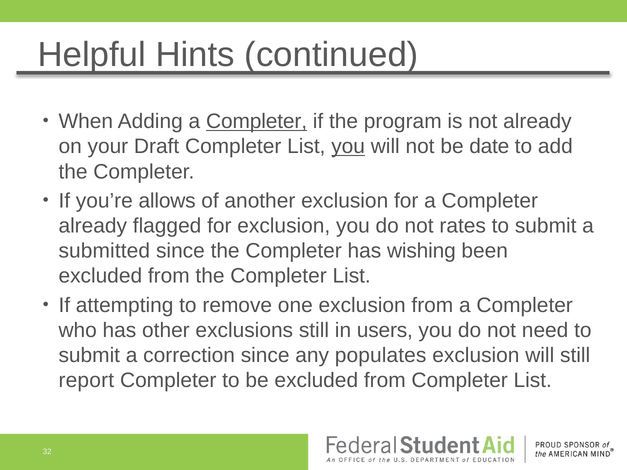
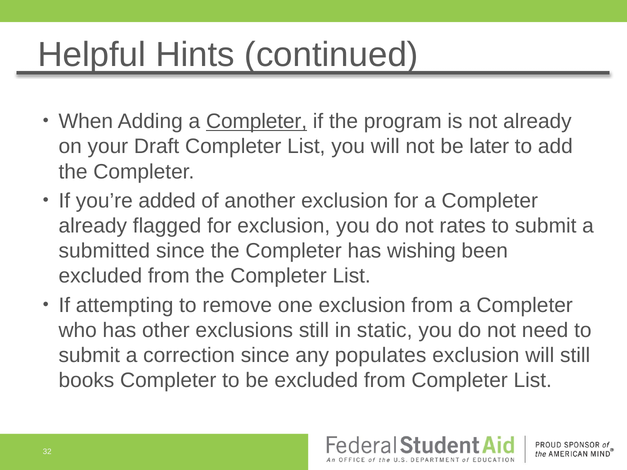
you underline: present -> none (348, 147)
date: date -> later (489, 147)
allows: allows -> added (167, 201)
users: users -> static (385, 331)
report: report -> books (86, 381)
